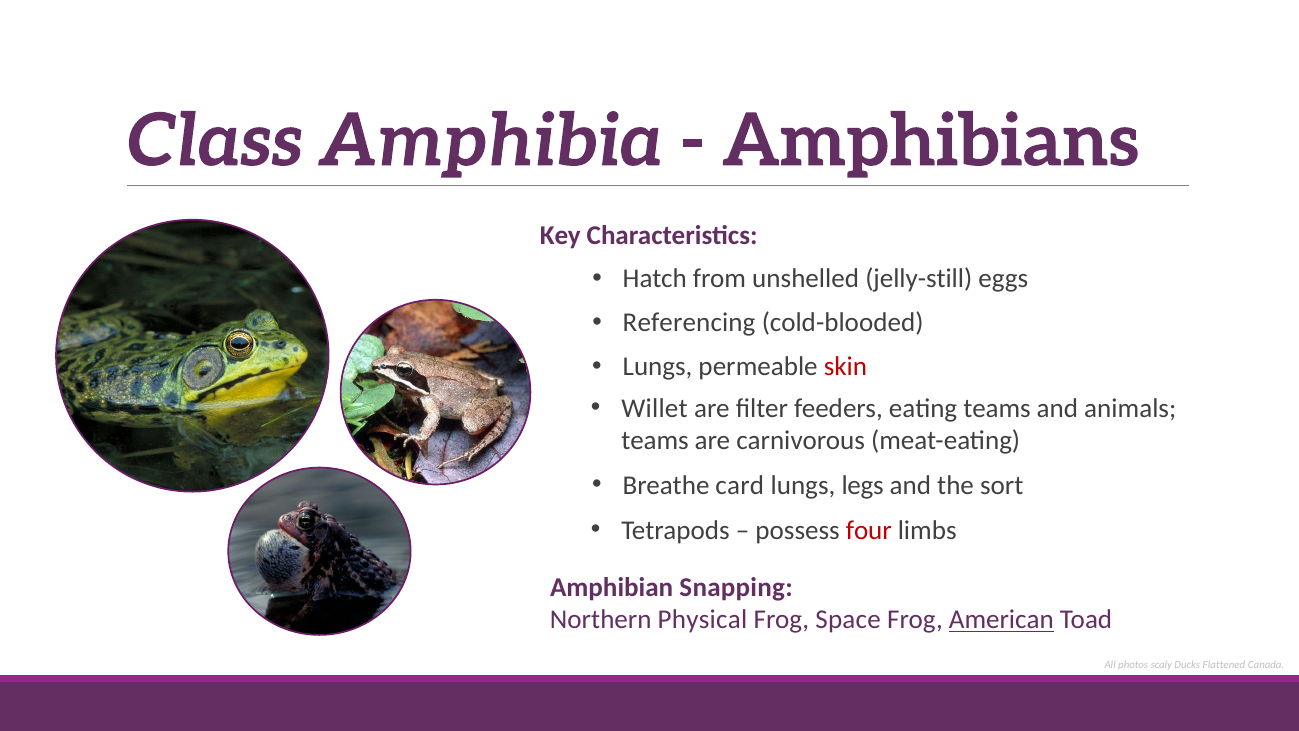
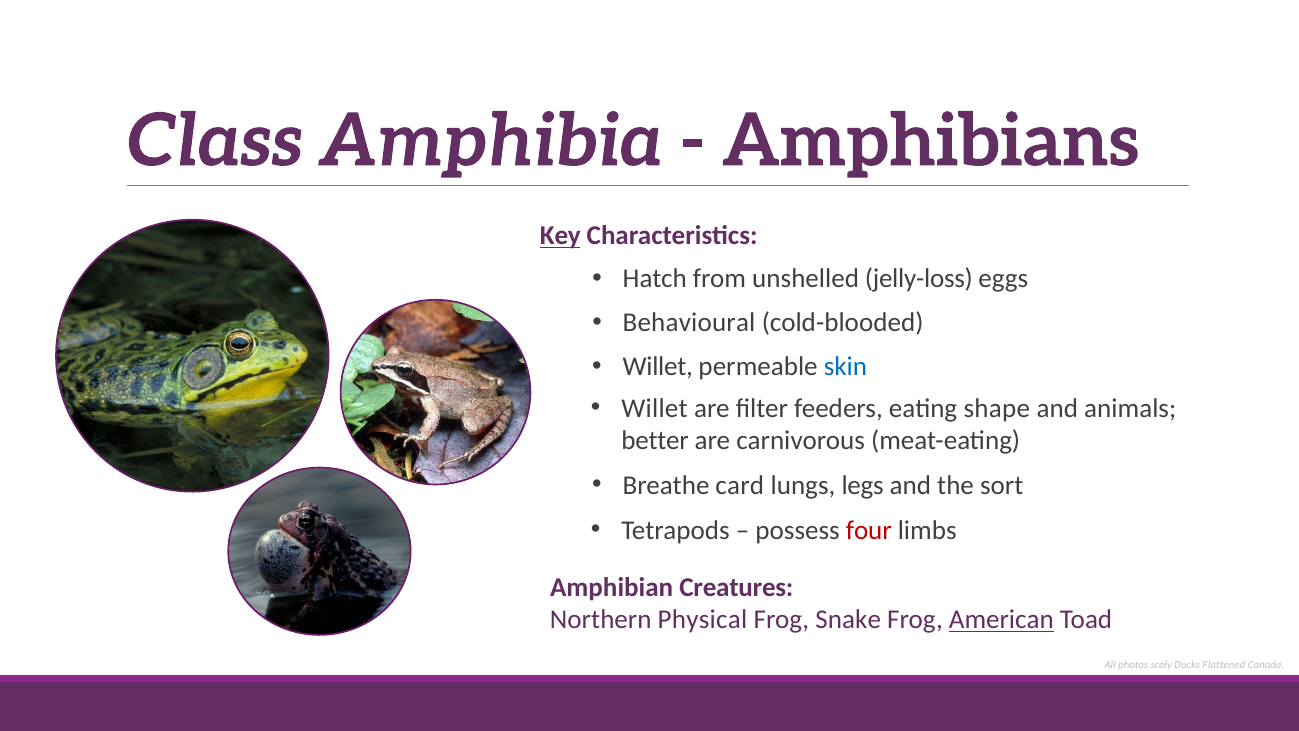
Key underline: none -> present (560, 236)
jelly-still: jelly-still -> jelly-loss (919, 279)
Referencing: Referencing -> Behavioural (689, 323)
Lungs: Lungs -> Willet (658, 367)
skin colour: red -> blue (845, 367)
eating teams: teams -> shape (997, 408)
teams: teams -> better (655, 441)
Snapping: Snapping -> Creatures (736, 587)
Space: Space -> Snake (848, 620)
